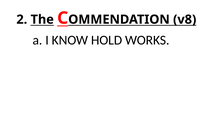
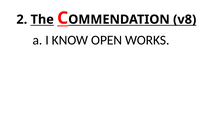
HOLD: HOLD -> OPEN (107, 40)
